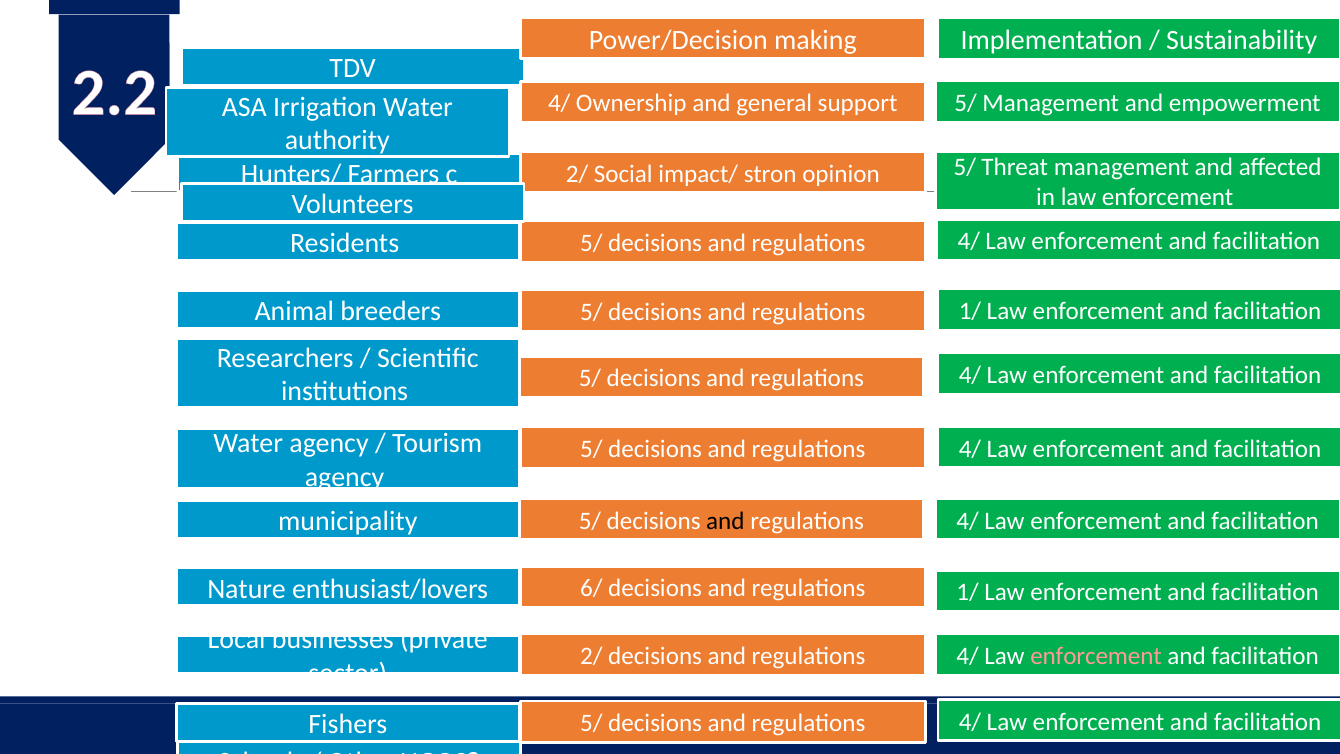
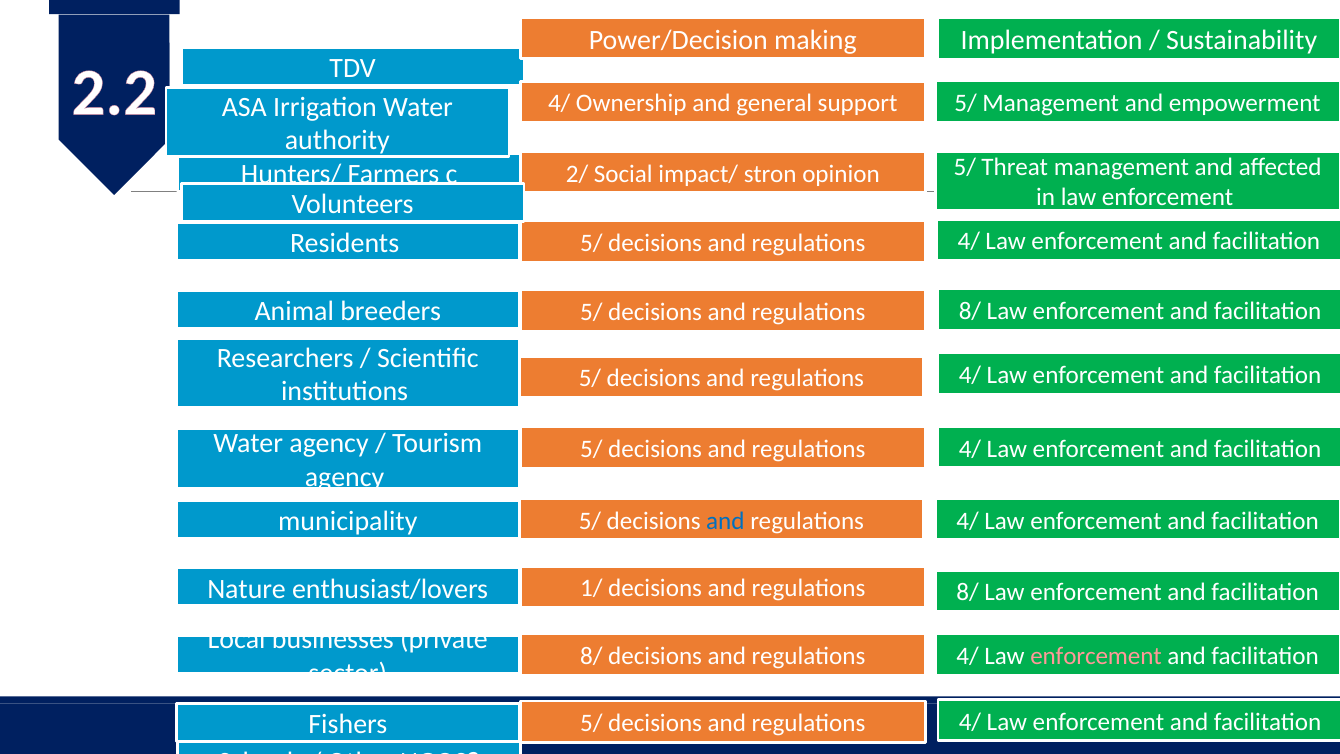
1/: 1/ -> 8/ (970, 311)
and colour: black -> blue (725, 521)
6/: 6/ -> 1/ (591, 588)
1/: 1/ -> 8/ (968, 592)
2/: 2/ -> 8/ (591, 656)
